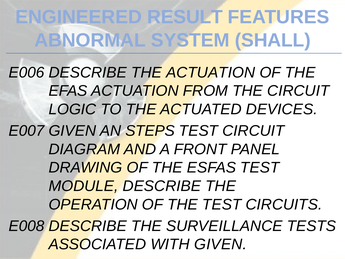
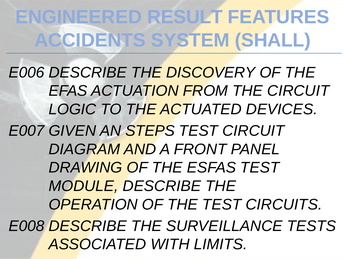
ABNORMAL: ABNORMAL -> ACCIDENTS (90, 40)
THE ACTUATION: ACTUATION -> DISCOVERY (211, 72)
WITH GIVEN: GIVEN -> LIMITS (221, 244)
